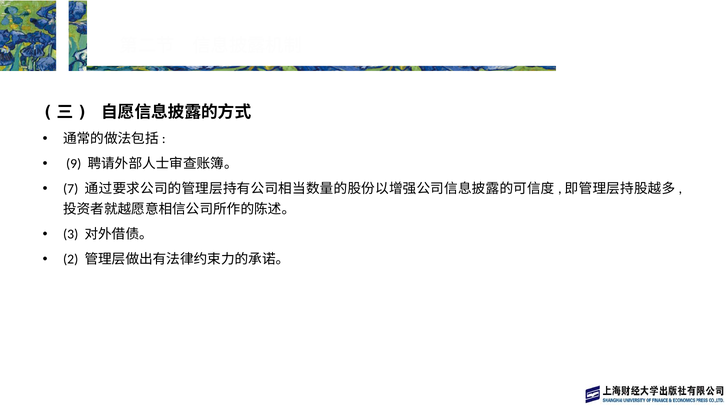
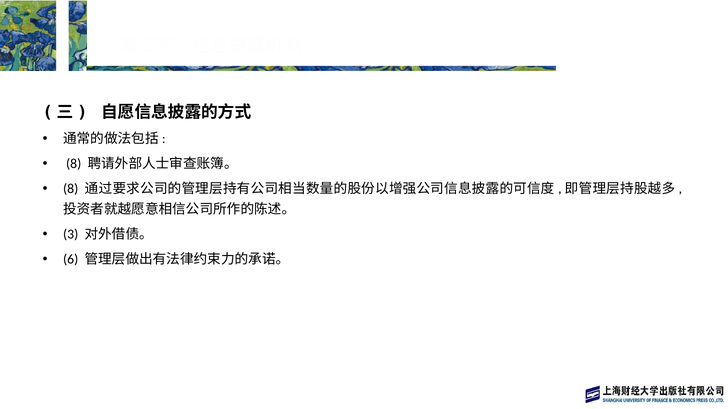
9: 9 -> 8 (74, 164)
7: 7 -> 8 (71, 189)
2: 2 -> 6 (71, 260)
